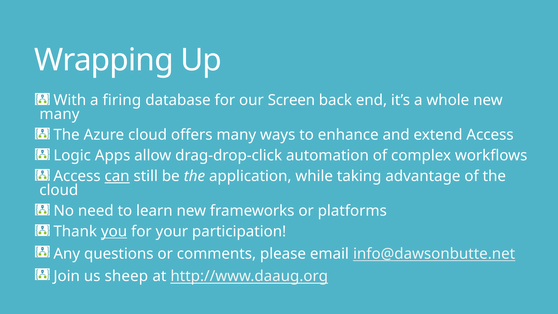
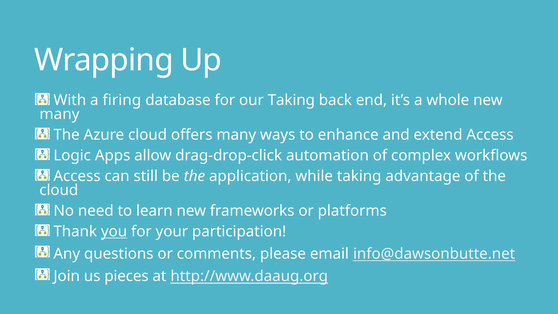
our Screen: Screen -> Taking (291, 100)
can underline: present -> none (117, 176)
sheep: sheep -> pieces (126, 276)
